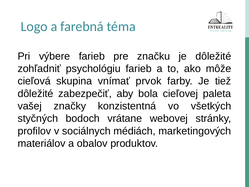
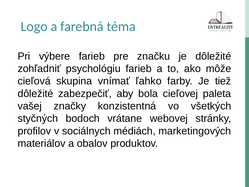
prvok: prvok -> ľahko (149, 81)
